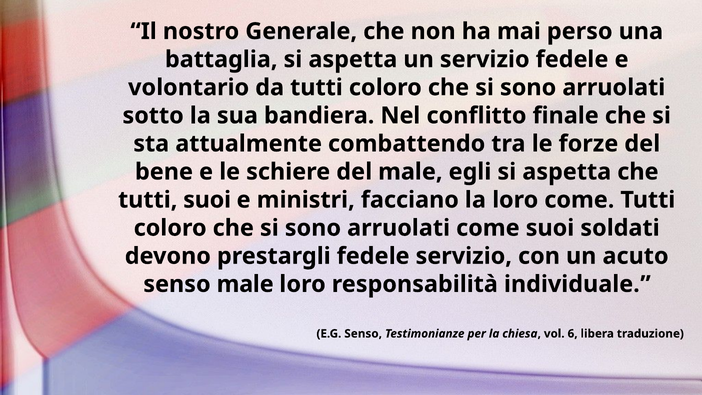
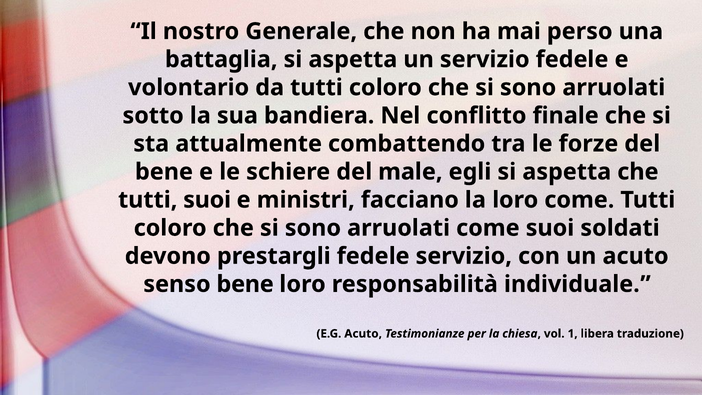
senso male: male -> bene (245, 284)
E.G Senso: Senso -> Acuto (363, 334)
6: 6 -> 1 (573, 334)
